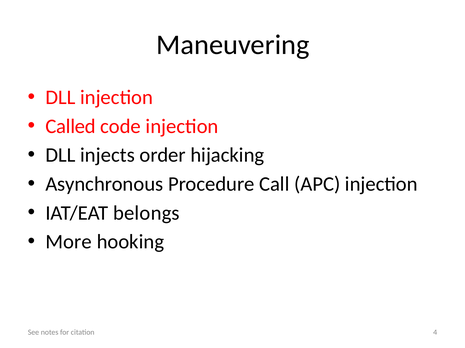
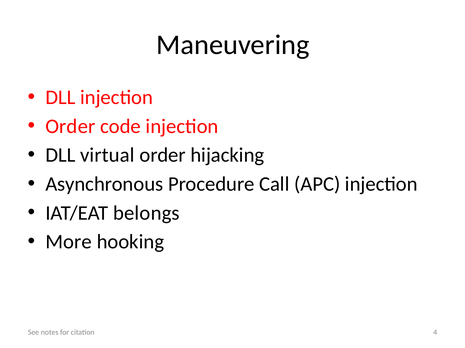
Called: Called -> Order (70, 126)
injects: injects -> virtual (107, 155)
